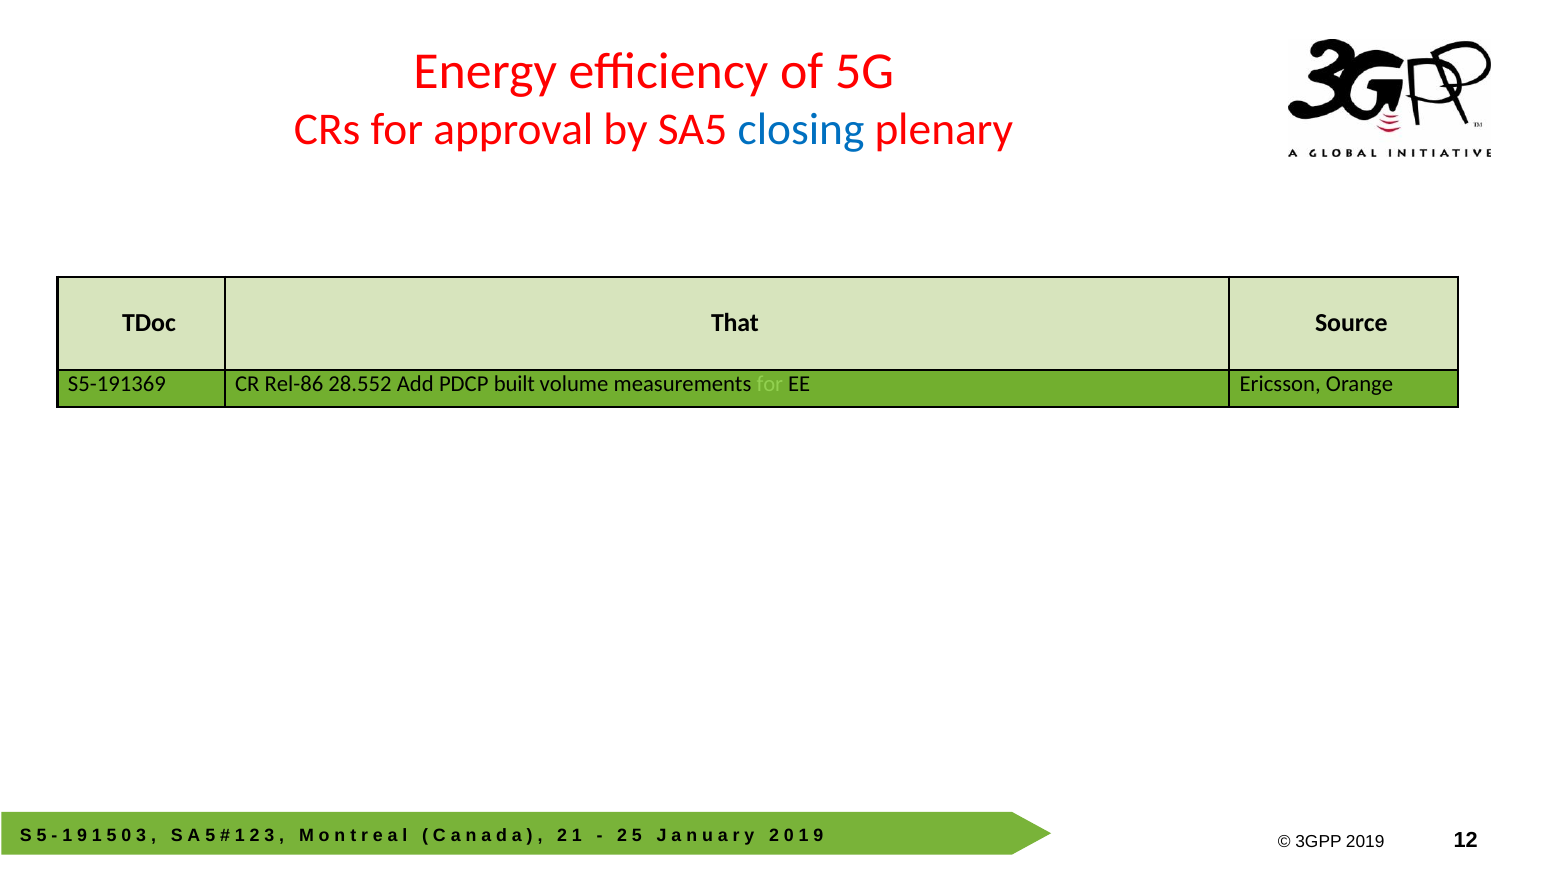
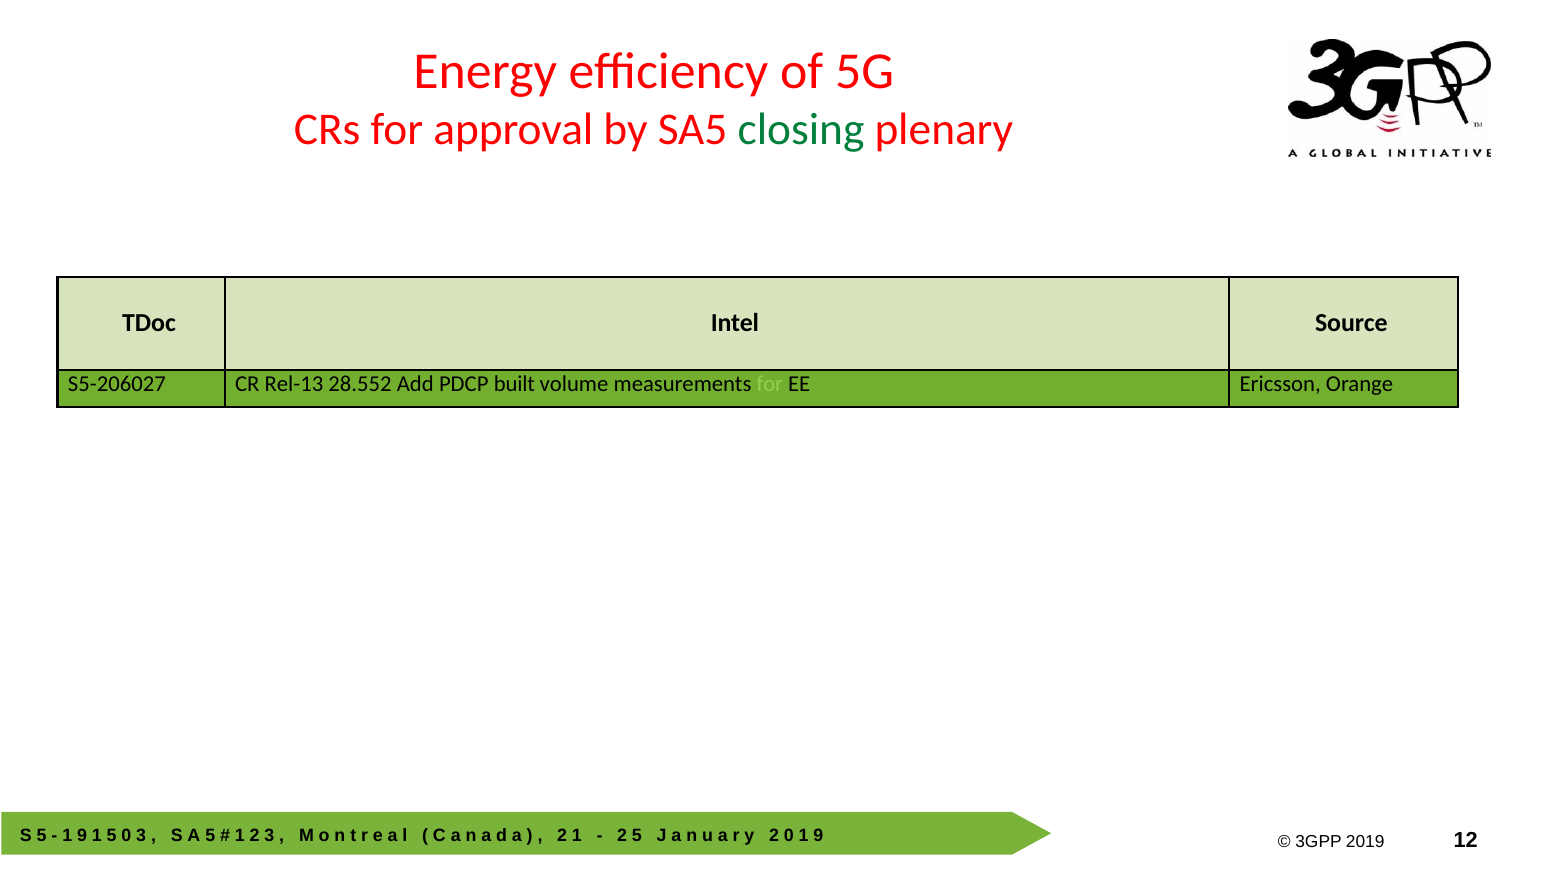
closing colour: blue -> green (801, 129)
That: That -> Intel (735, 323)
S5-191369: S5-191369 -> S5-206027 (117, 384)
Rel-86: Rel-86 -> Rel-13 (294, 384)
